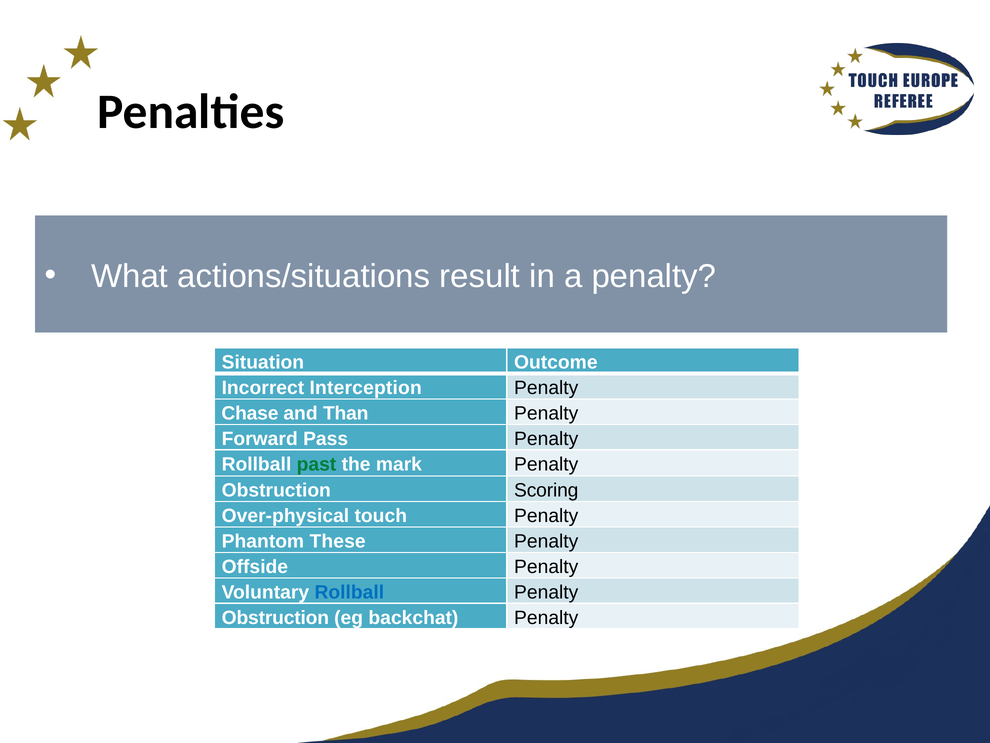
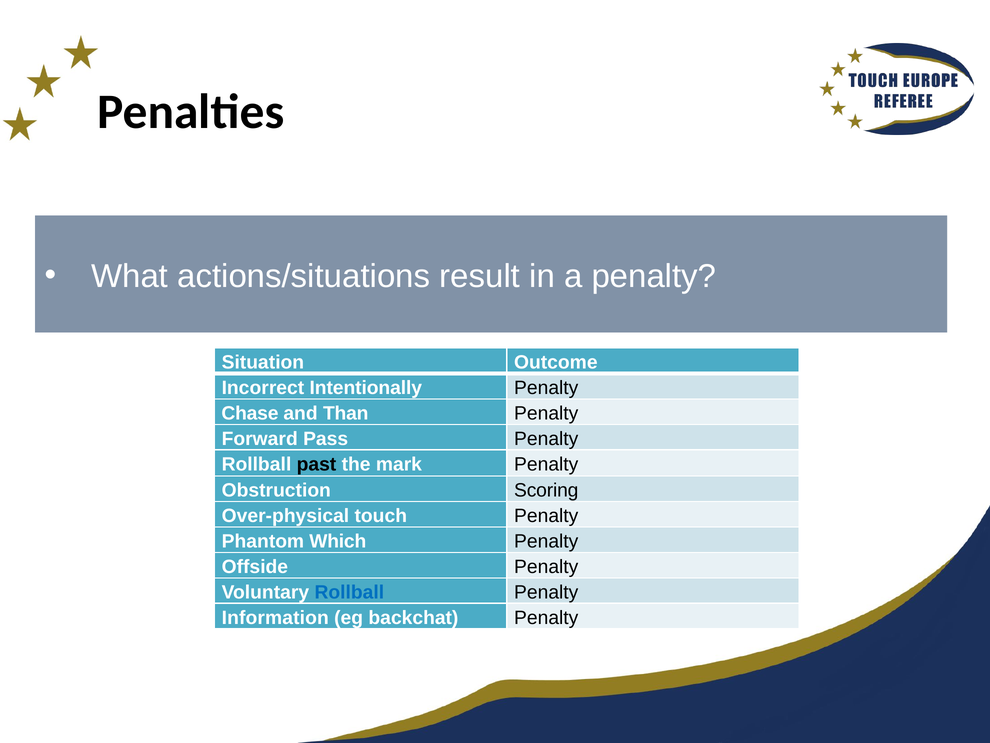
Interception: Interception -> Intentionally (366, 388)
past colour: green -> black (316, 464)
These: These -> Which (338, 541)
Obstruction: Obstruction -> Information (275, 617)
